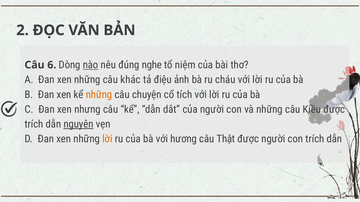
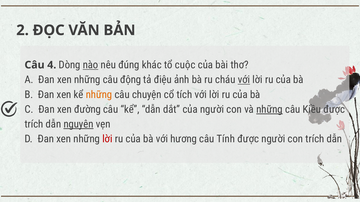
6: 6 -> 4 (52, 65)
nghe: nghe -> khác (152, 65)
niệm: niệm -> cuộc (185, 65)
khác: khác -> động (131, 80)
với underline: none -> present (244, 80)
nhưng: nhưng -> đường (87, 110)
những underline: none -> present (269, 110)
lời colour: orange -> red (107, 139)
Thật: Thật -> Tính (226, 139)
